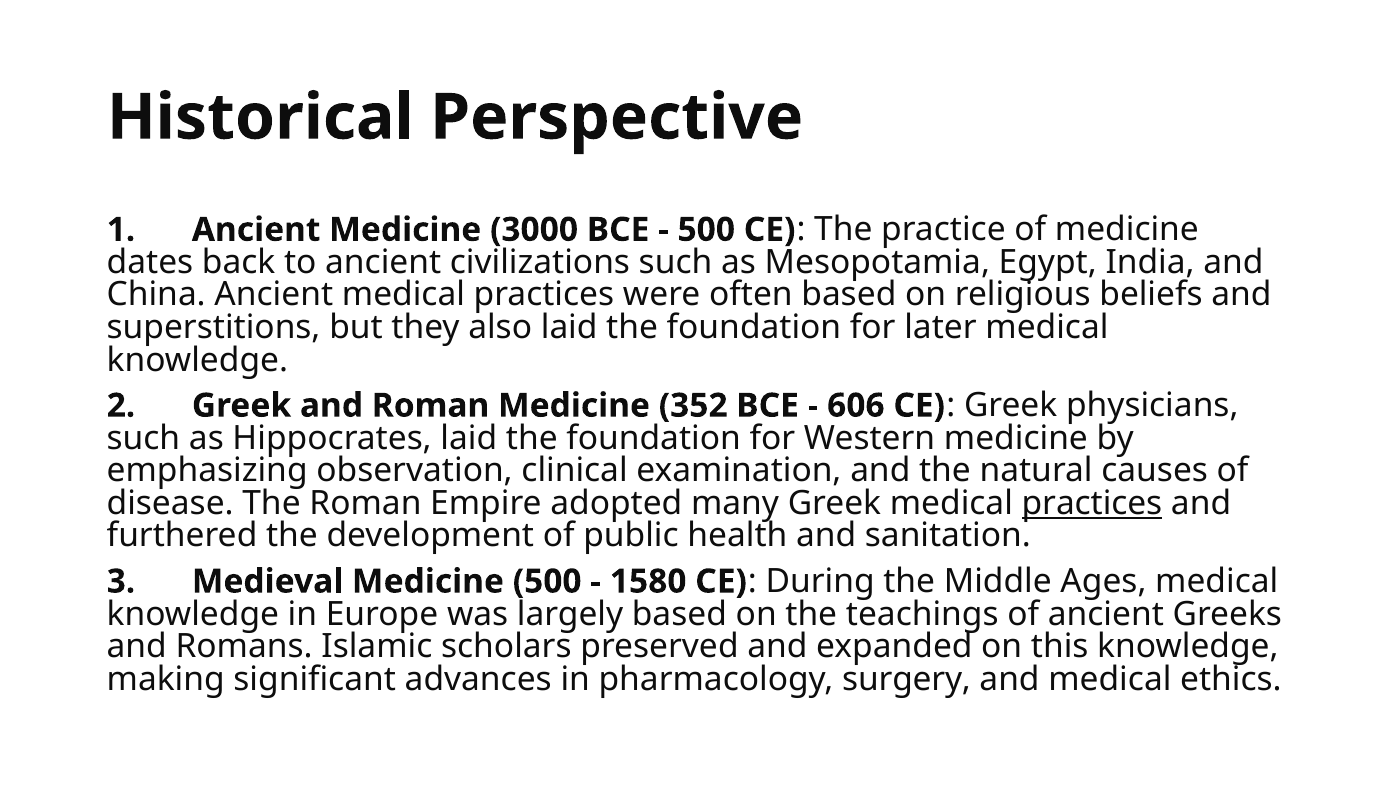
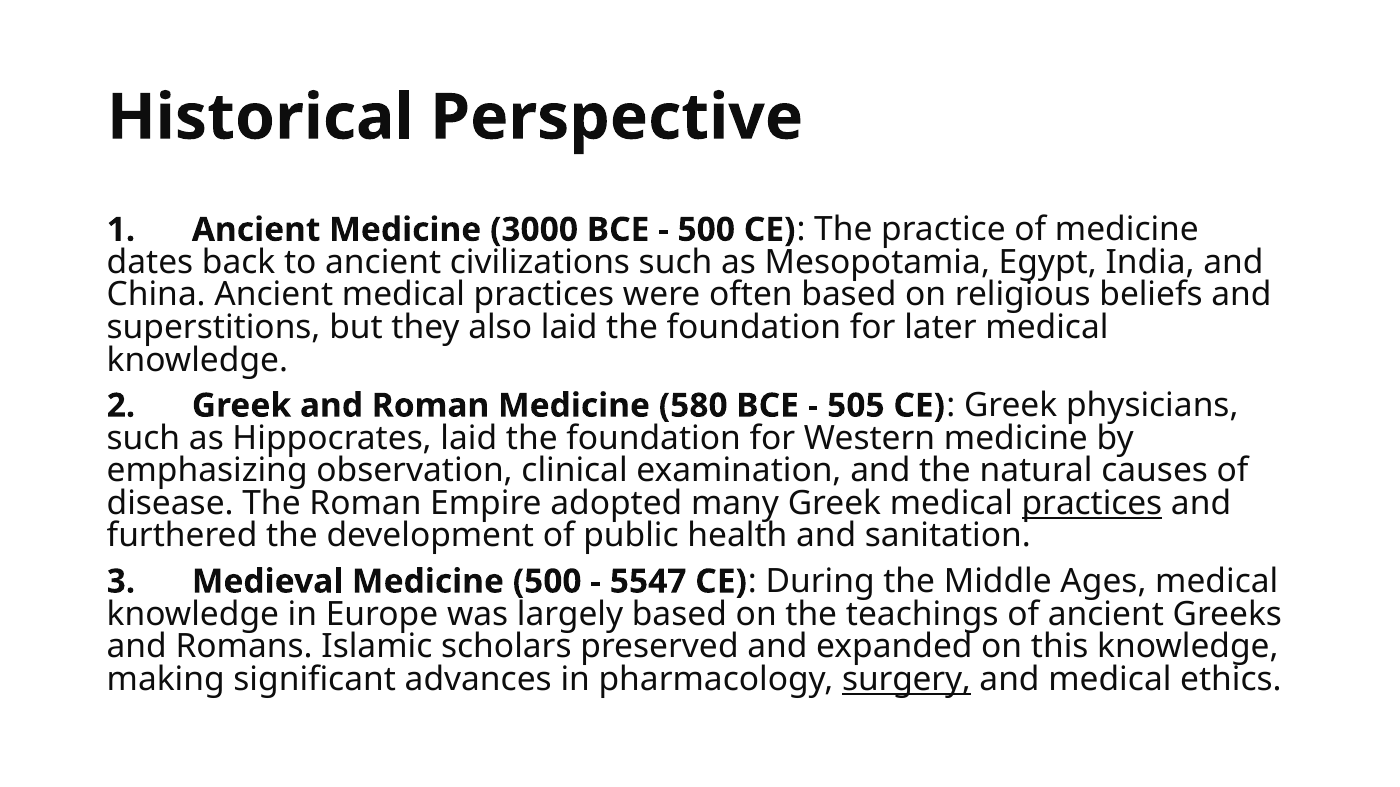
352: 352 -> 580 (693, 406)
606: 606 -> 505 (856, 406)
1580: 1580 -> 5547 (648, 582)
surgery underline: none -> present (907, 680)
